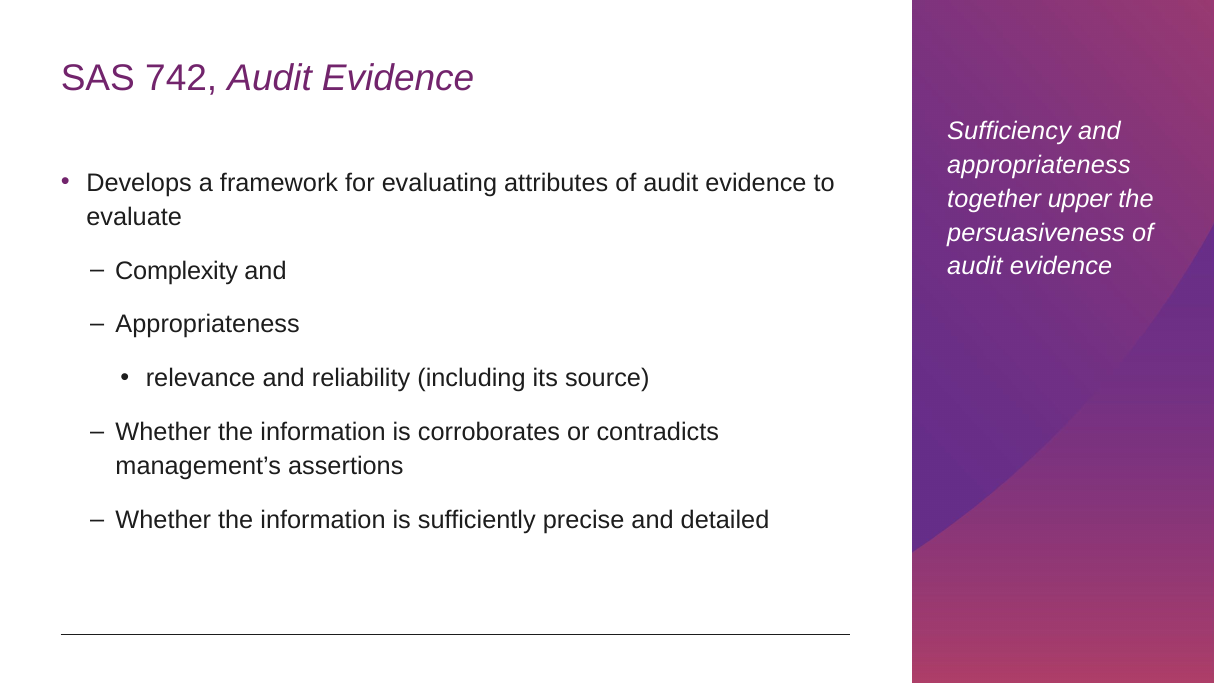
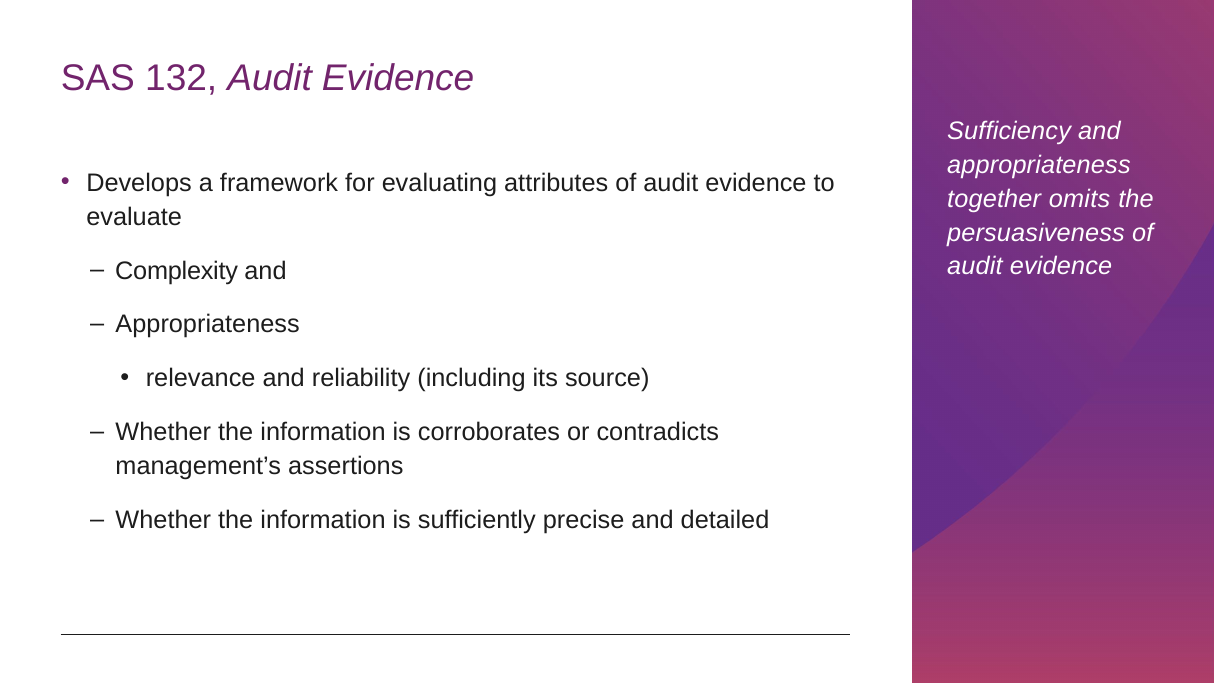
742: 742 -> 132 (181, 78)
upper: upper -> omits (1080, 199)
